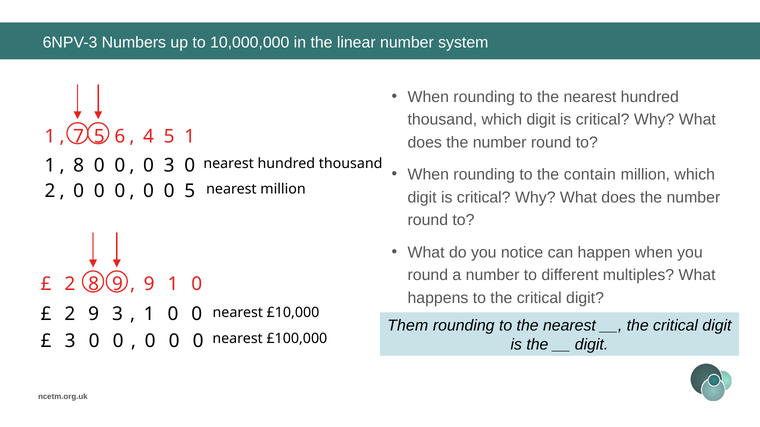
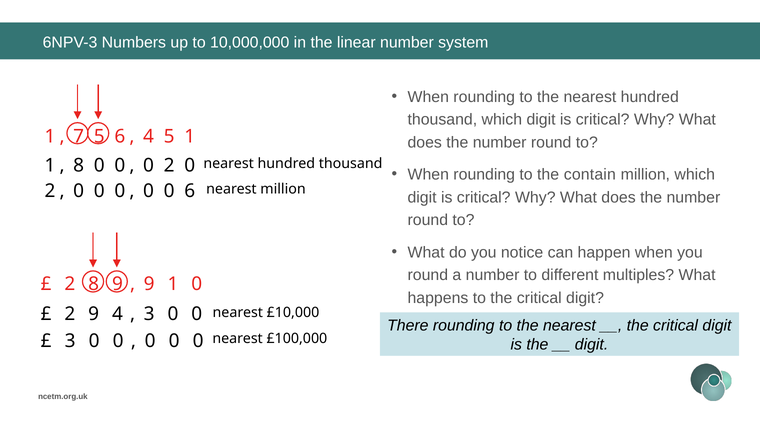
0 0 3: 3 -> 2 (169, 165)
0 5: 5 -> 6 (190, 191)
9 3: 3 -> 4 (117, 314)
1: 1 -> 3 (149, 314)
Them: Them -> There (408, 326)
